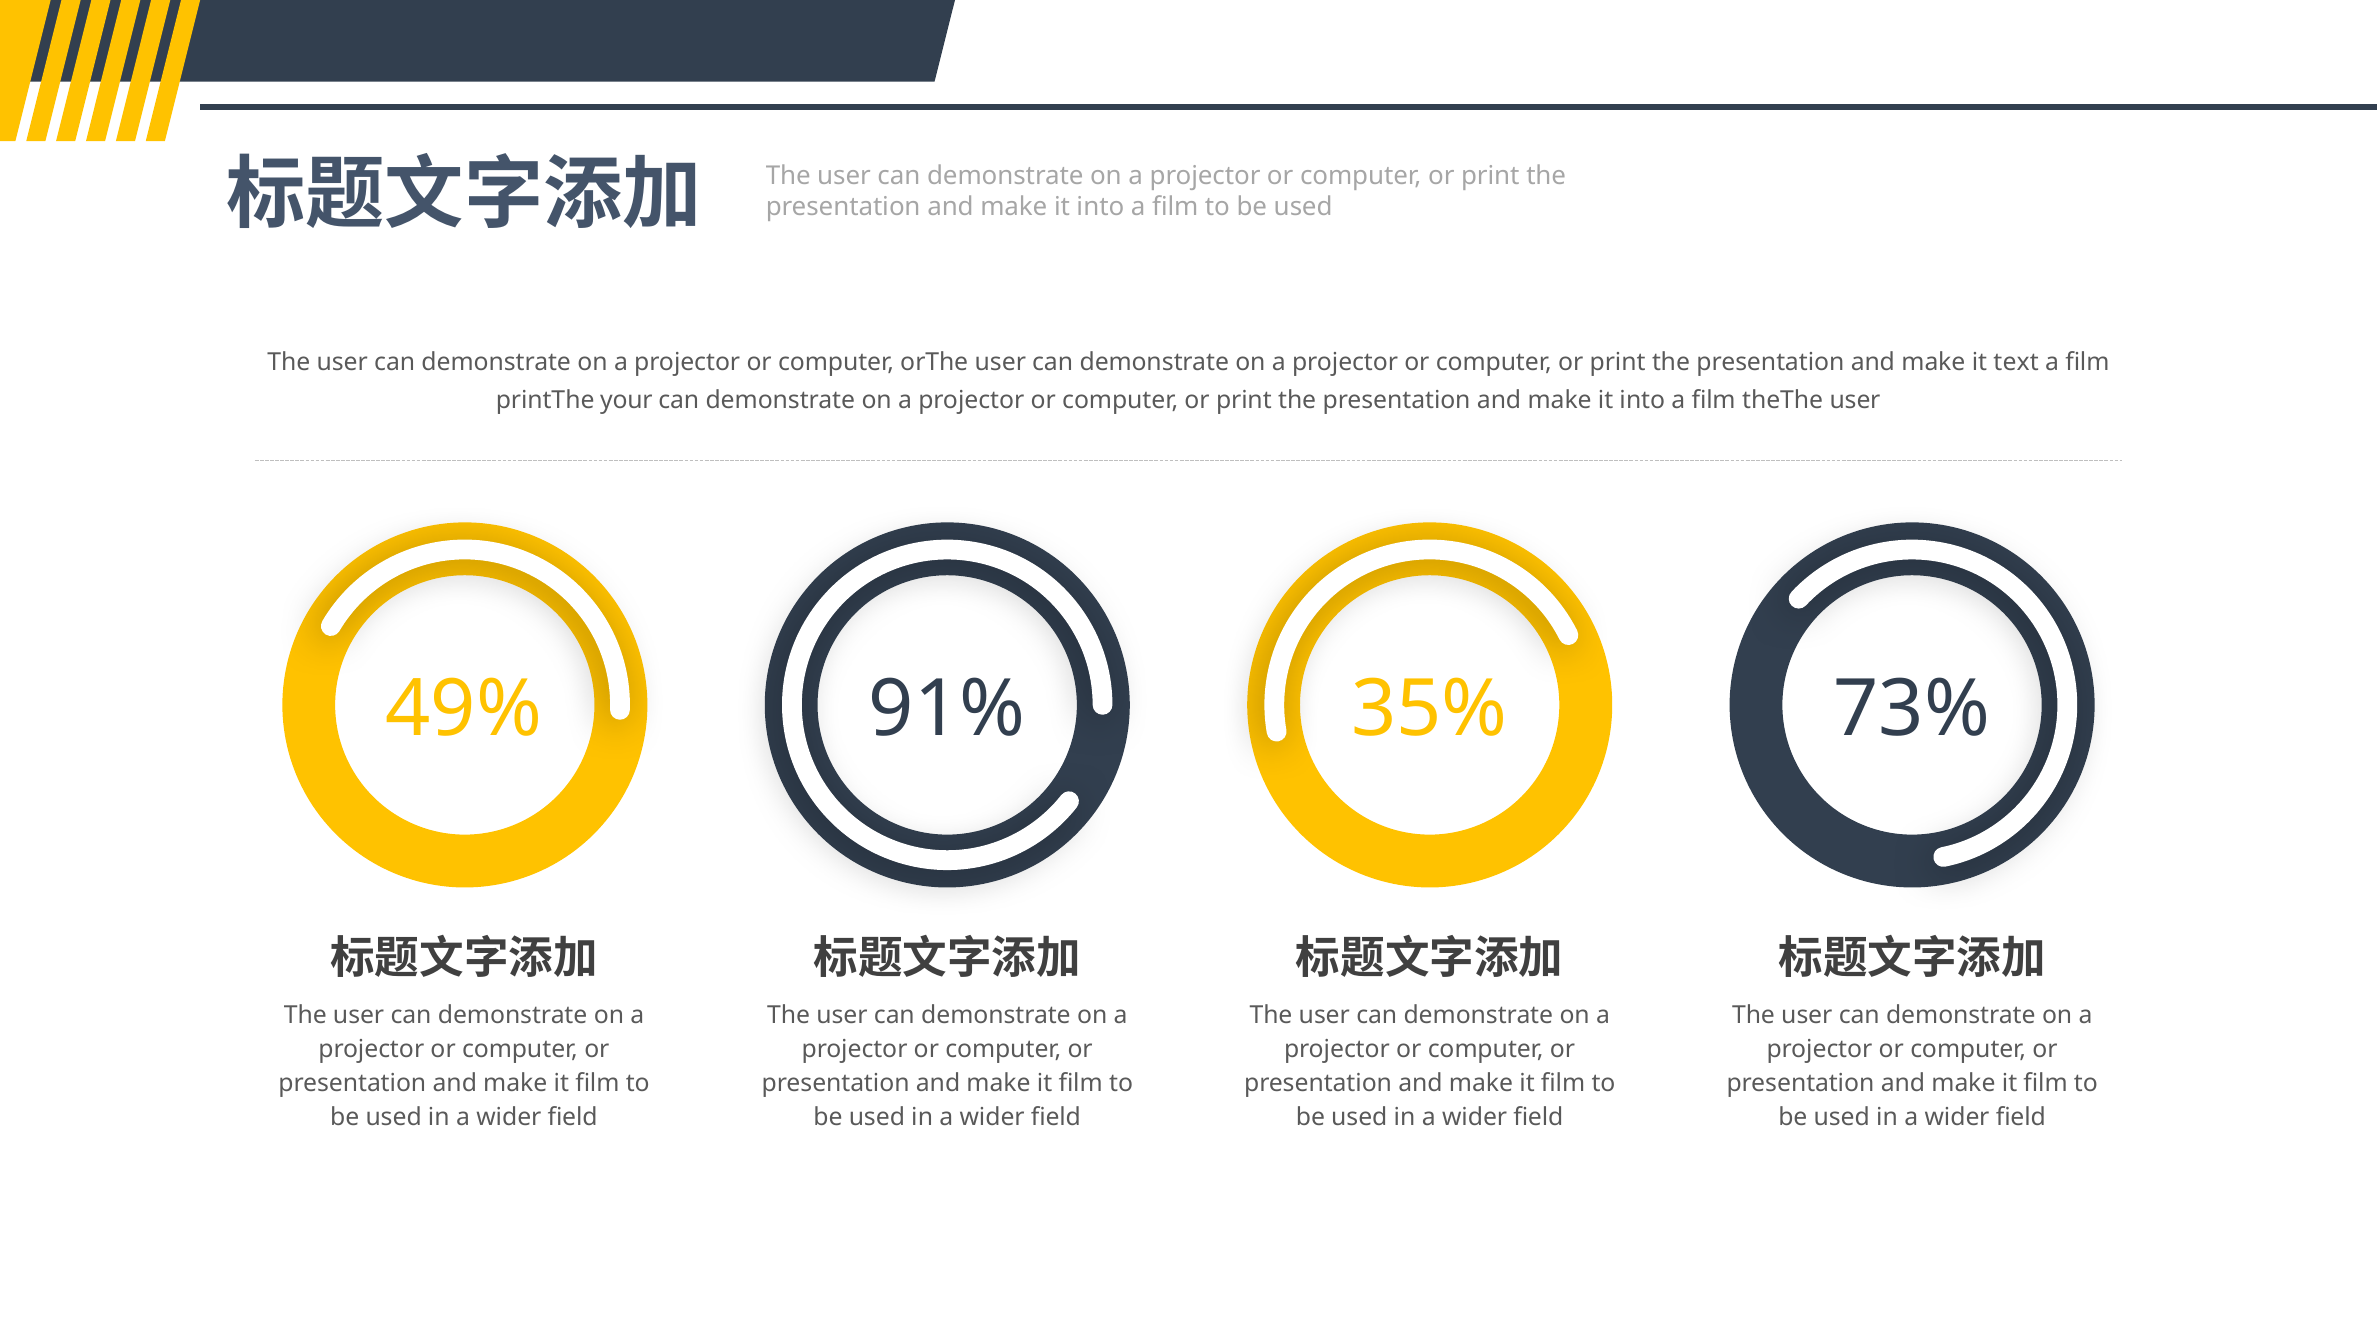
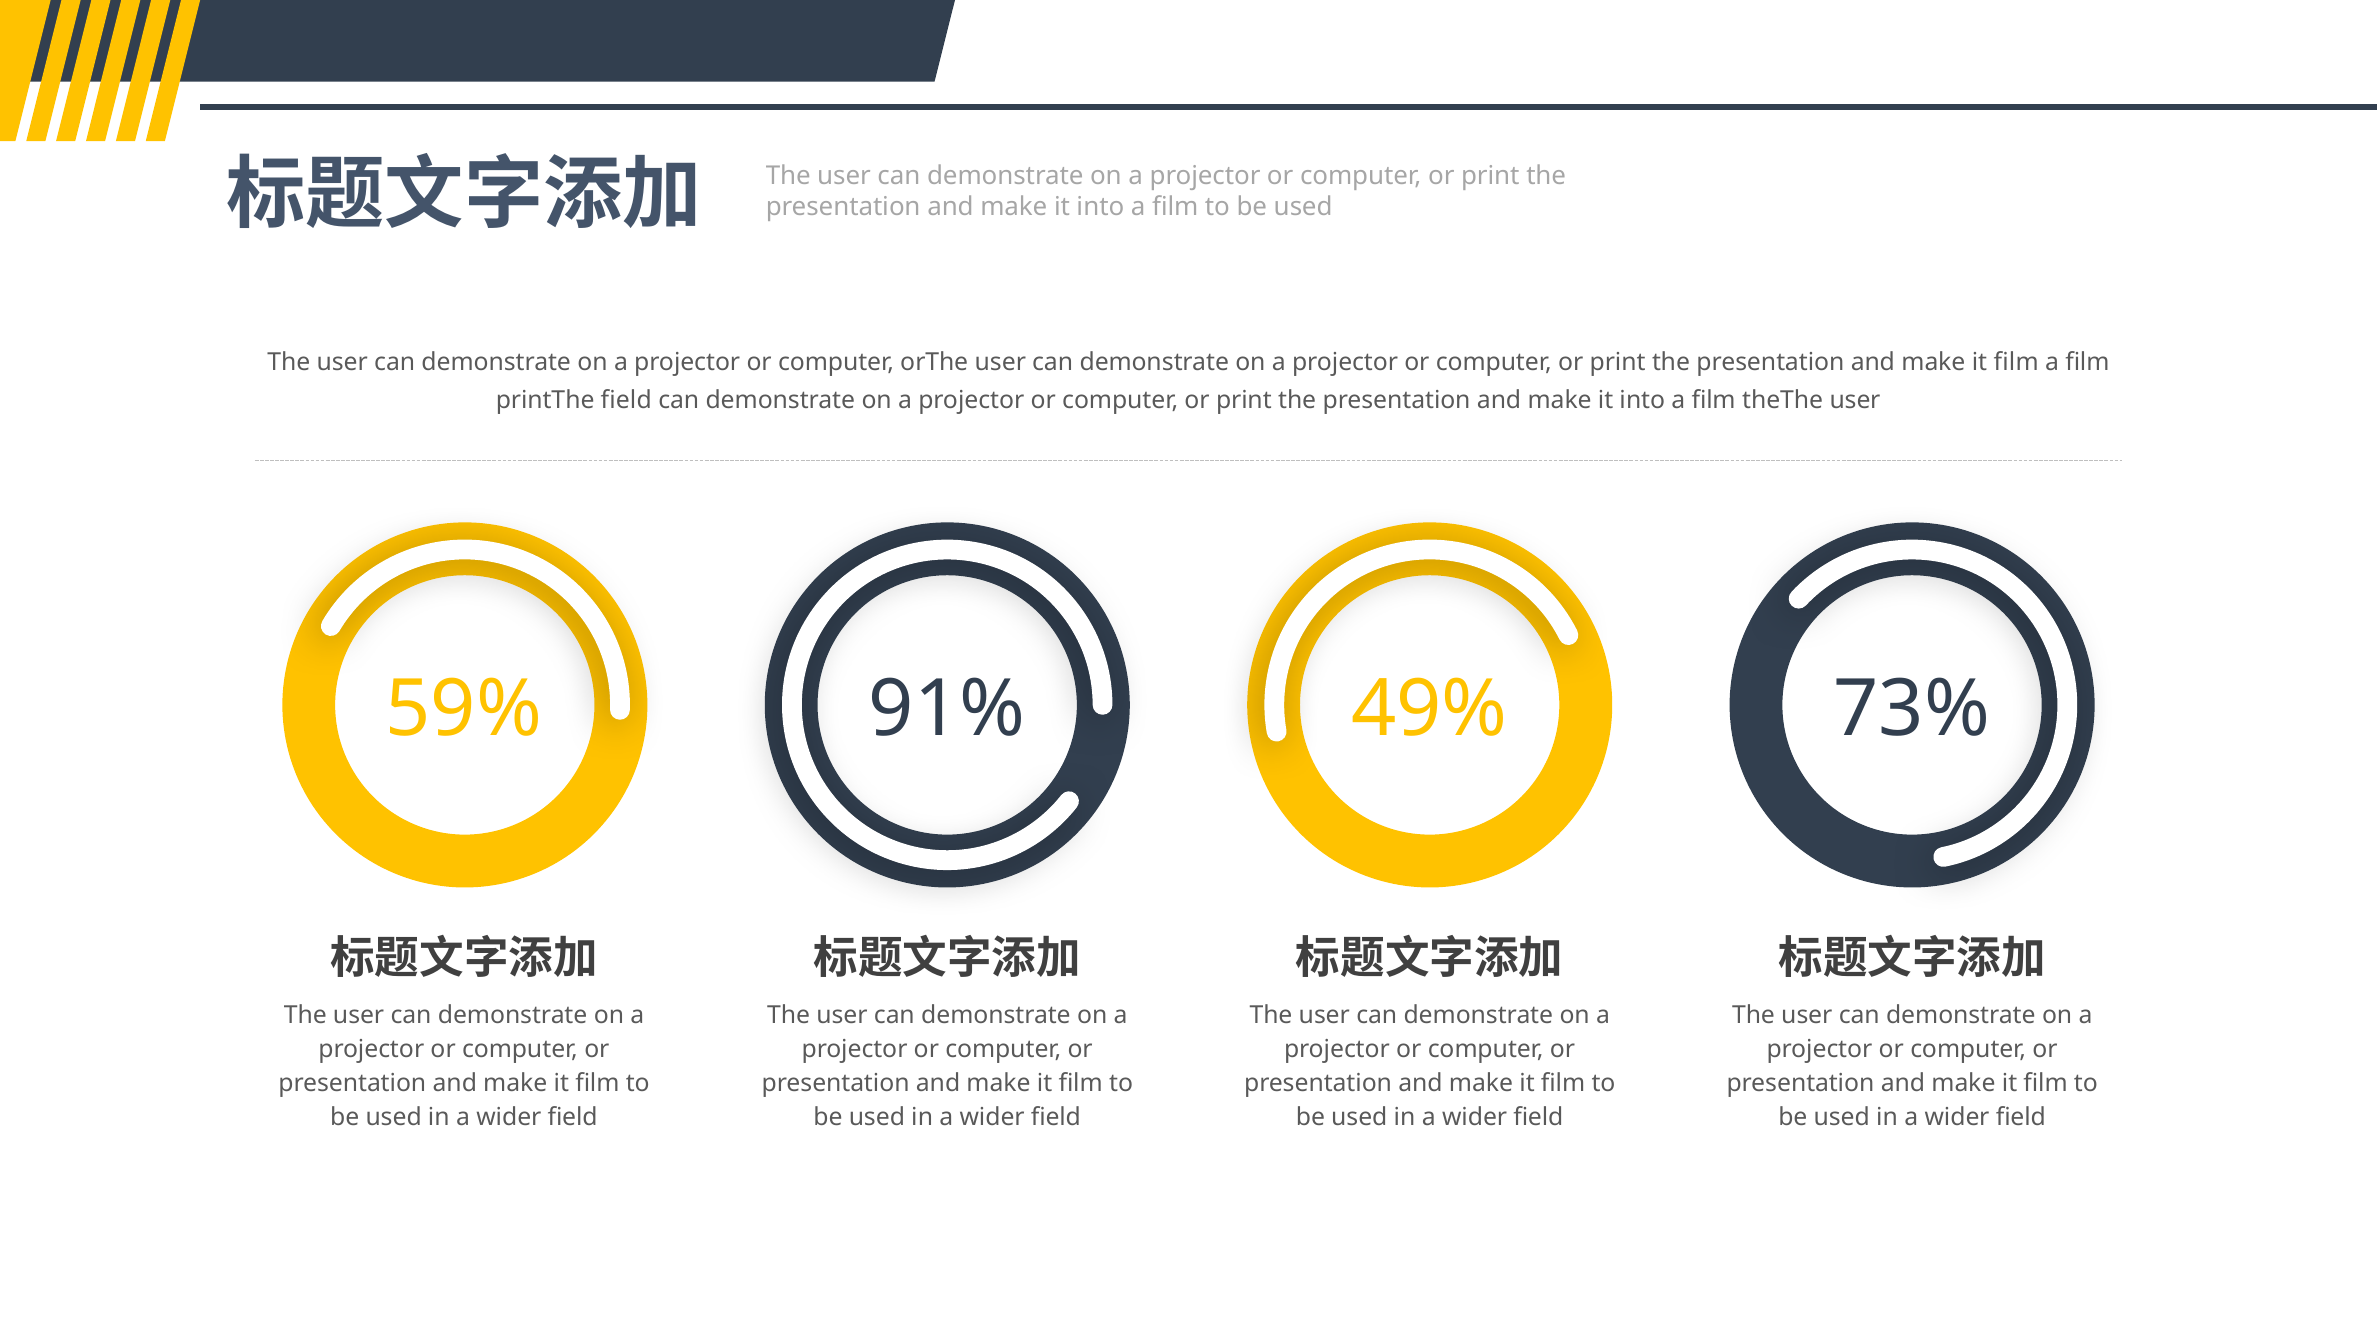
text: text -> film (2016, 363)
printThe your: your -> field (626, 400)
49%: 49% -> 59% (464, 710)
35%: 35% -> 49% (1430, 710)
